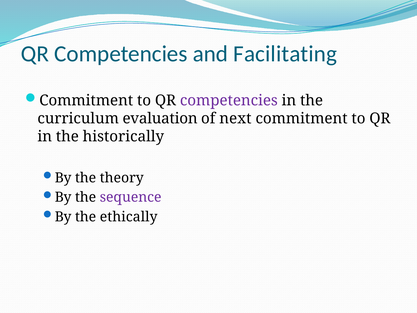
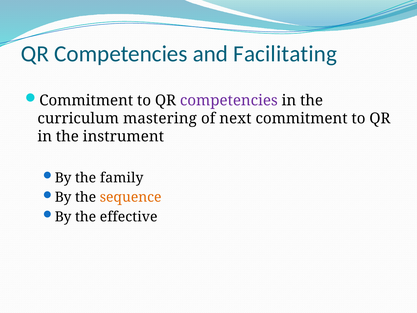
evaluation: evaluation -> mastering (160, 118)
historically: historically -> instrument (123, 137)
theory: theory -> family (122, 178)
sequence colour: purple -> orange (131, 197)
ethically: ethically -> effective (129, 217)
